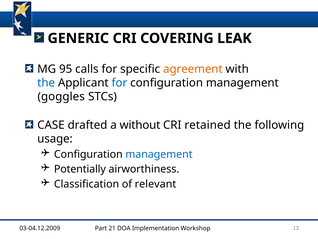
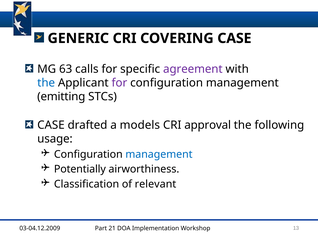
COVERING LEAK: LEAK -> CASE (234, 38)
95: 95 -> 63 (66, 69)
agreement colour: orange -> purple (193, 69)
for colour: blue -> purple (119, 83)
goggles: goggles -> emitting (61, 96)
without: without -> models (140, 125)
retained: retained -> approval (208, 125)
